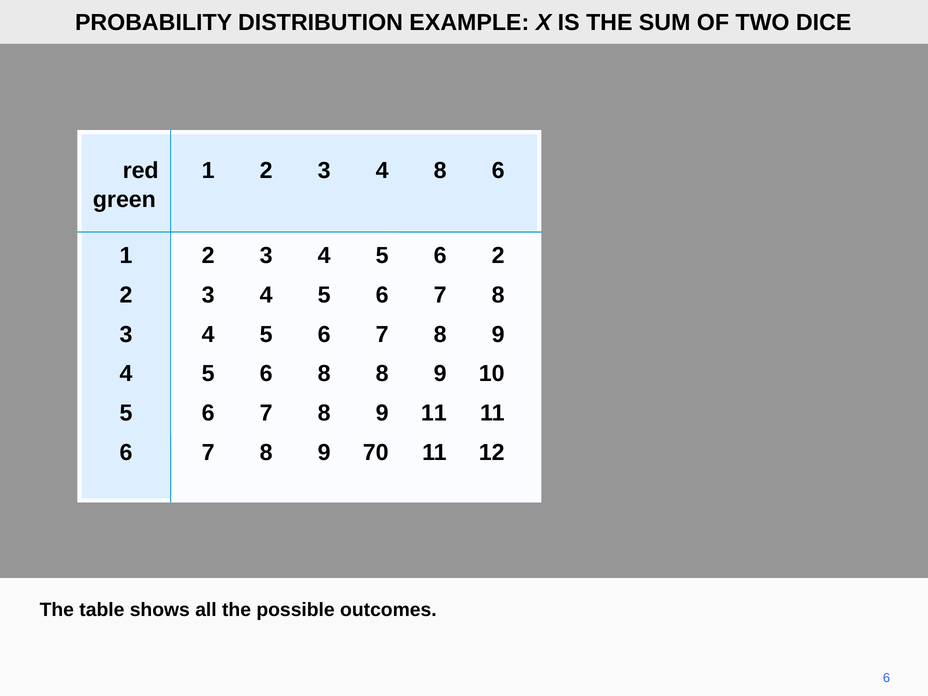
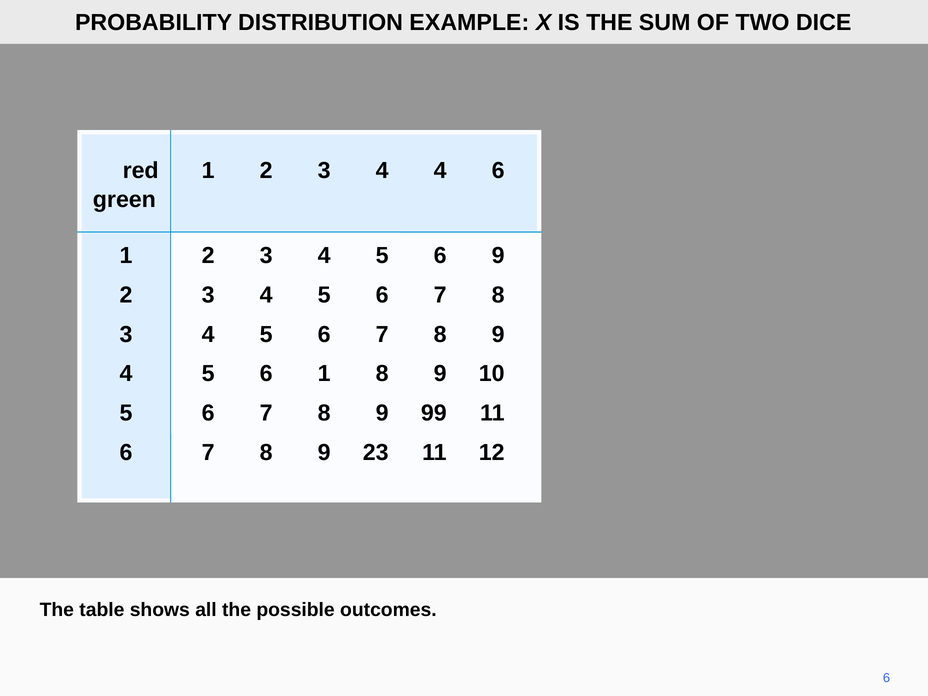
4 8: 8 -> 4 (440, 170)
6 2: 2 -> 9 (498, 255)
6 8: 8 -> 1 (324, 374)
9 11: 11 -> 99 (434, 413)
70: 70 -> 23 (376, 453)
